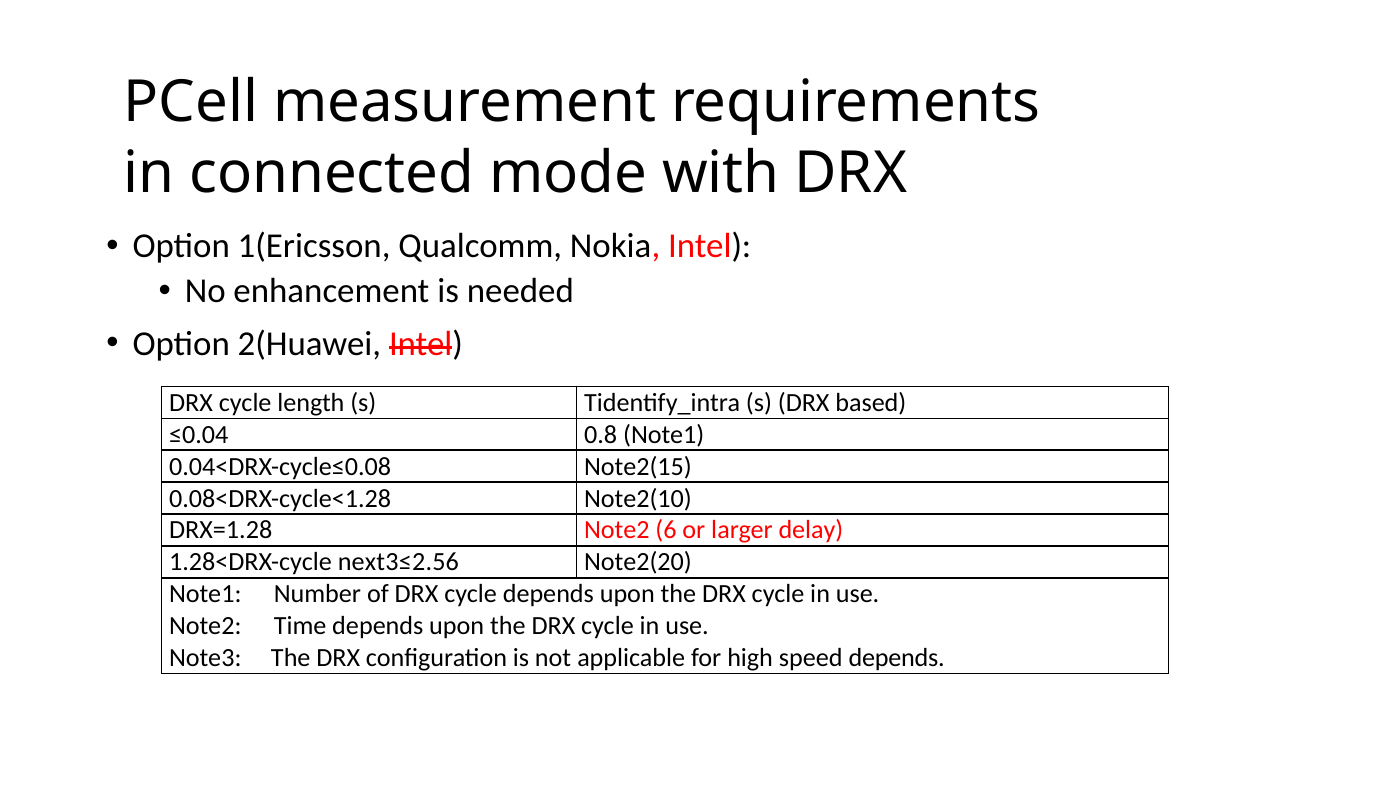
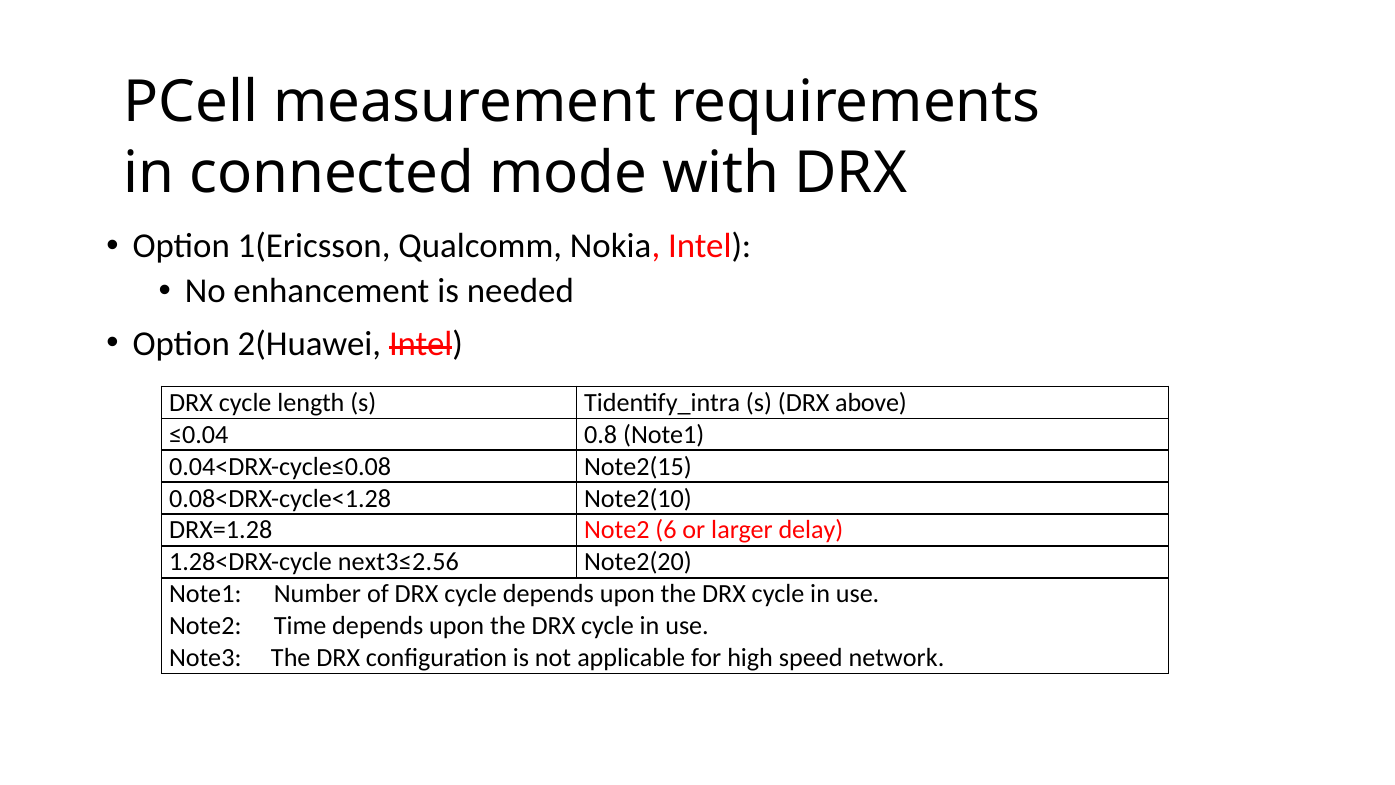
based: based -> above (871, 402)
speed depends: depends -> network (896, 658)
